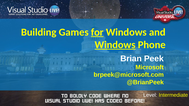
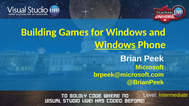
for underline: present -> none (97, 32)
